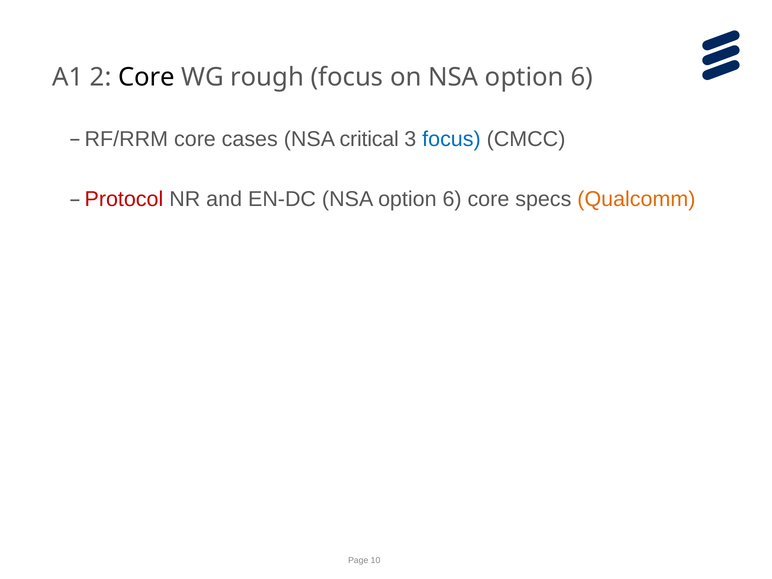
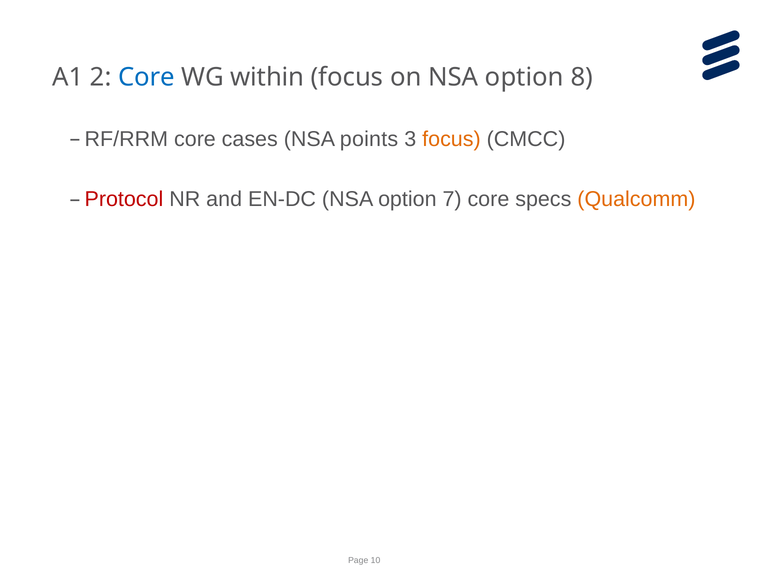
Core colour: black -> blue (147, 77)
rough: rough -> within (267, 77)
on NSA option 6: 6 -> 8 (582, 77)
critical: critical -> points (369, 139)
focus colour: blue -> orange (451, 139)
EN-DC NSA option 6: 6 -> 7 (452, 199)
